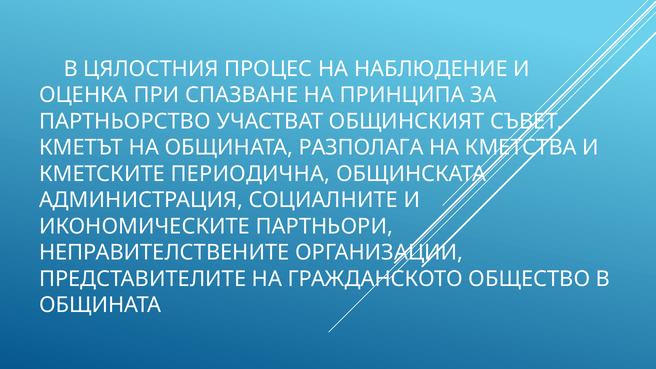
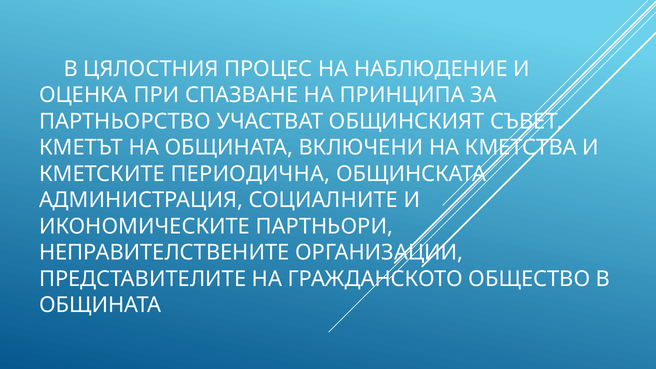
РАЗПОЛАГА: РАЗПОЛАГА -> ВКЛЮЧЕНИ (361, 148)
